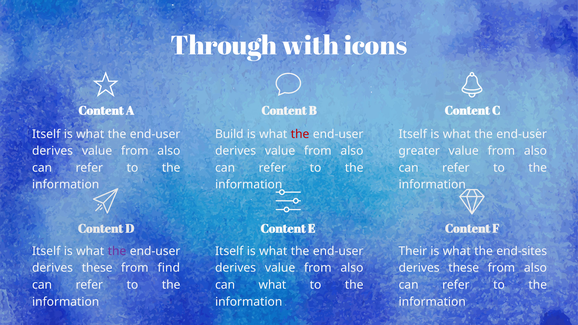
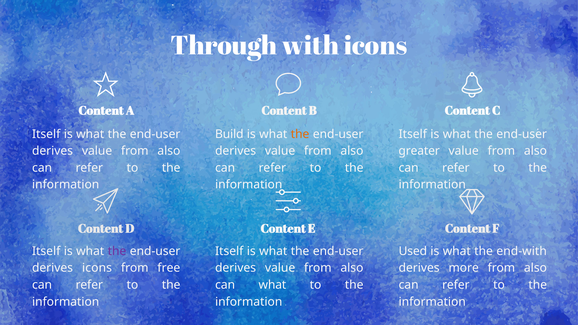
the colour: red -> orange (300, 134)
Their: Their -> Used (413, 251)
end-sites: end-sites -> end-with (522, 251)
these: these -> icons (97, 268)
find: find -> free (169, 268)
these: these -> more (464, 268)
